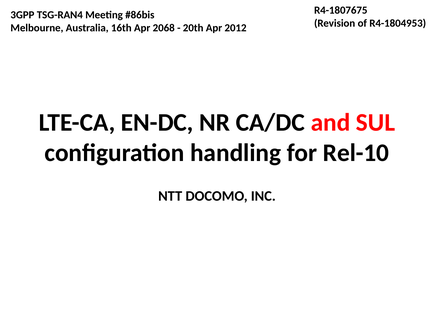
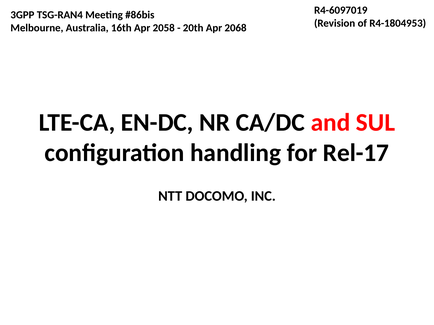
R4-1807675: R4-1807675 -> R4-6097019 (341, 10)
2068: 2068 -> 2058 (164, 28)
2012: 2012 -> 2068 (236, 28)
Rel-10: Rel-10 -> Rel-17 (356, 153)
